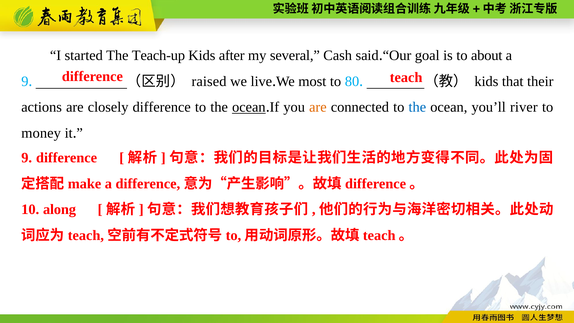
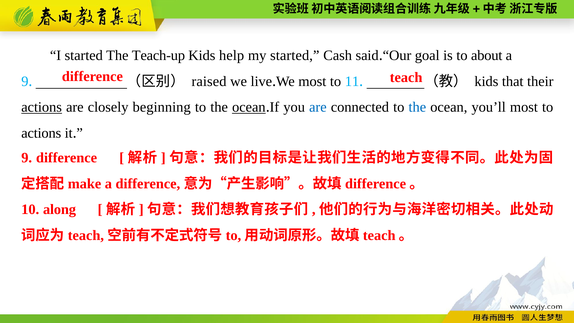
after: after -> help (232, 56)
my several: several -> started (295, 56)
80: 80 -> 11 (352, 81)
actions underline: none -> present (42, 107)
closely difference: difference -> beginning (162, 107)
are colour: orange -> blue (318, 107)
you’ll river: river -> most (524, 107)
money: money -> actions (41, 133)
